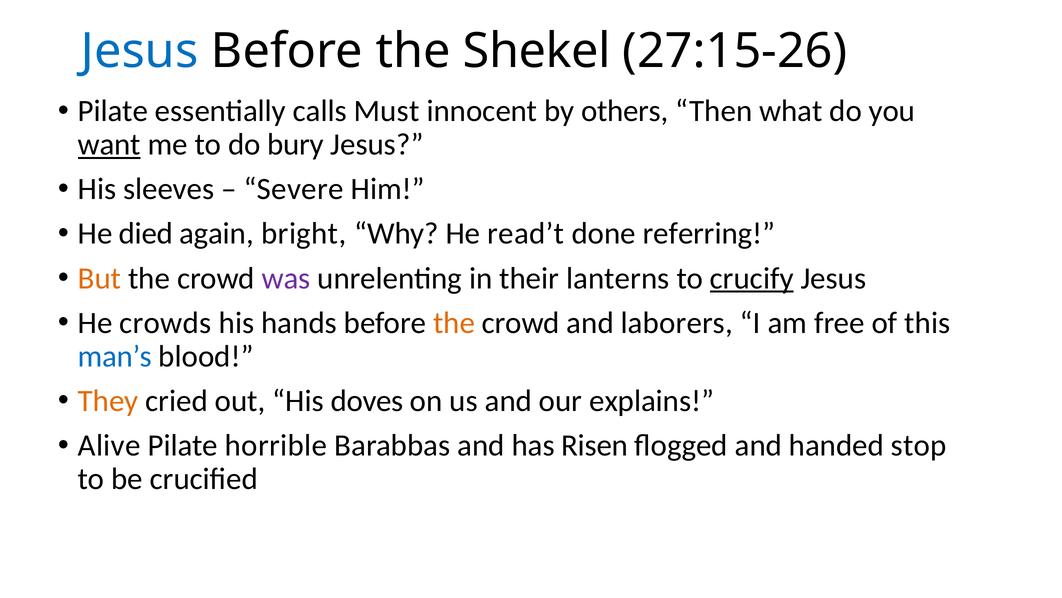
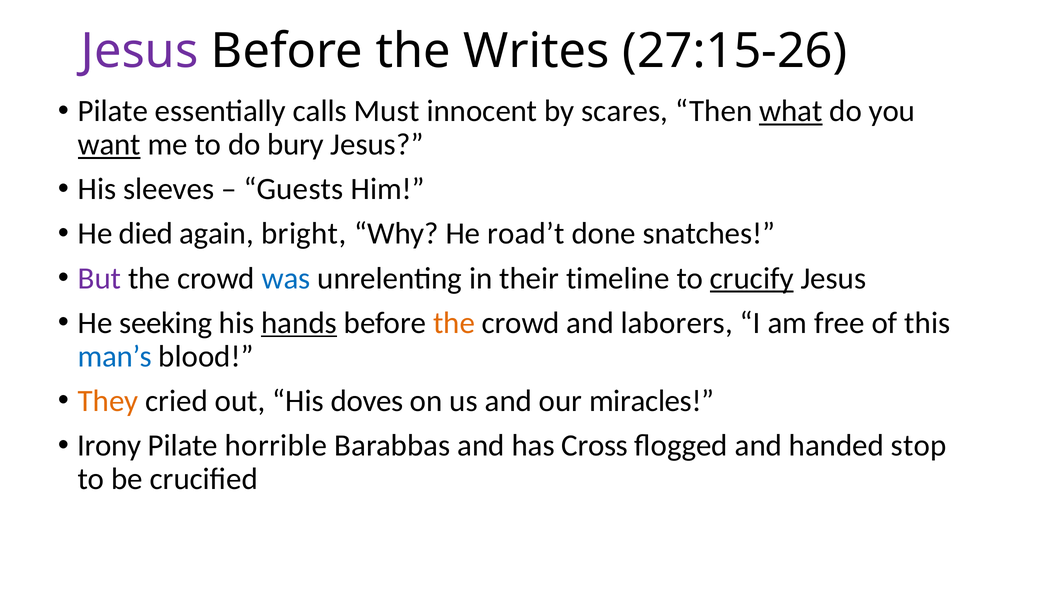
Jesus colour: blue -> purple (140, 51)
Shekel: Shekel -> Writes (536, 51)
others: others -> scares (625, 111)
what underline: none -> present (791, 111)
Severe: Severe -> Guests (294, 189)
read’t: read’t -> road’t (526, 233)
referring: referring -> snatches (709, 233)
But colour: orange -> purple (100, 278)
was colour: purple -> blue (286, 278)
lanterns: lanterns -> timeline (618, 278)
crowds: crowds -> seeking (166, 323)
hands underline: none -> present (299, 323)
explains: explains -> miracles (652, 401)
Alive: Alive -> Irony (109, 445)
Risen: Risen -> Cross (595, 445)
